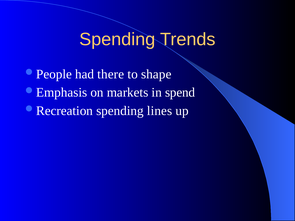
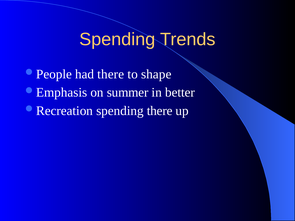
markets: markets -> summer (128, 93)
spend: spend -> better (180, 93)
spending lines: lines -> there (160, 111)
